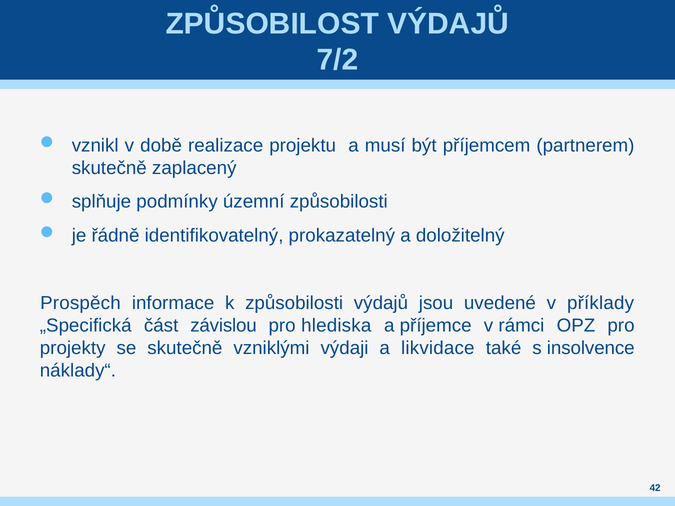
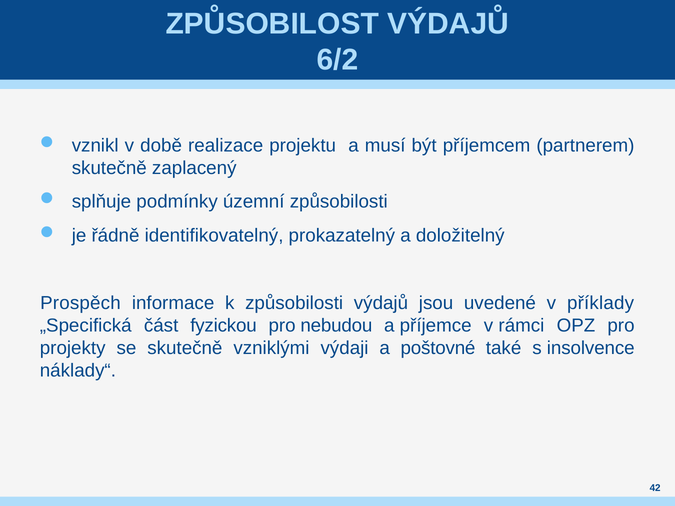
7/2: 7/2 -> 6/2 (337, 60)
závislou: závislou -> fyzickou (224, 326)
hlediska: hlediska -> nebudou (336, 326)
likvidace: likvidace -> poštovné (438, 348)
